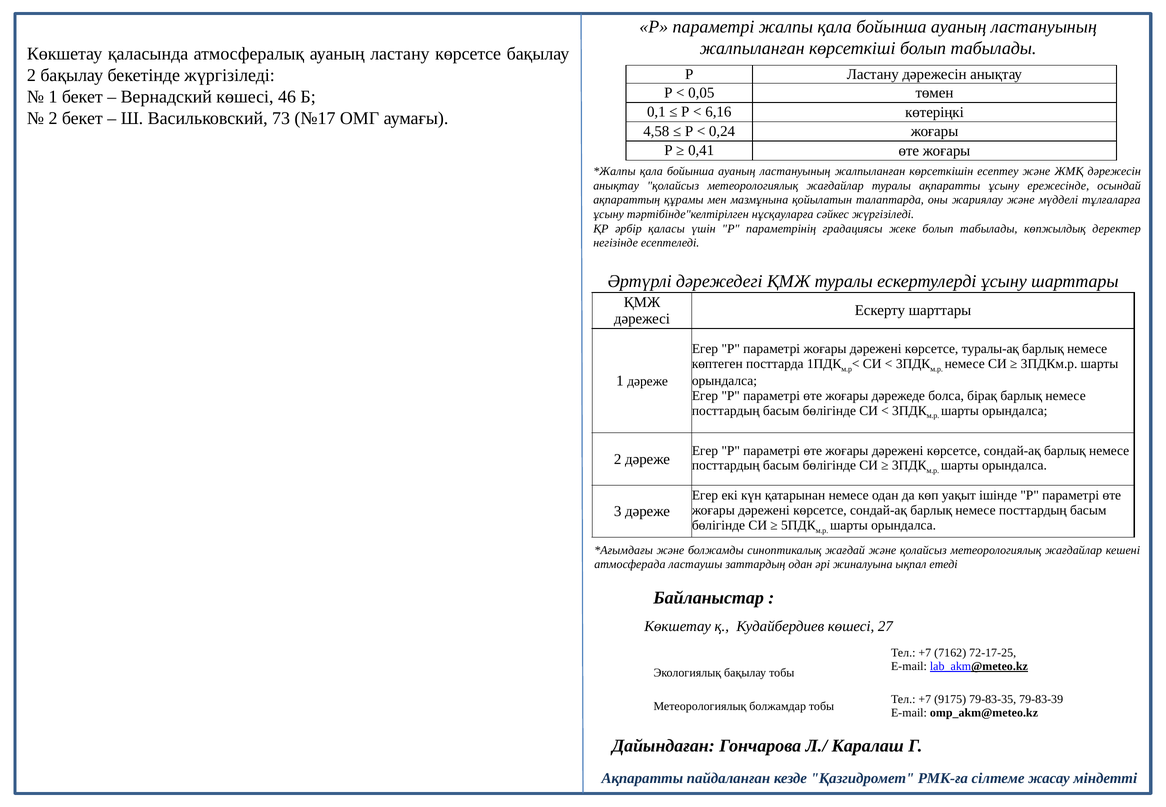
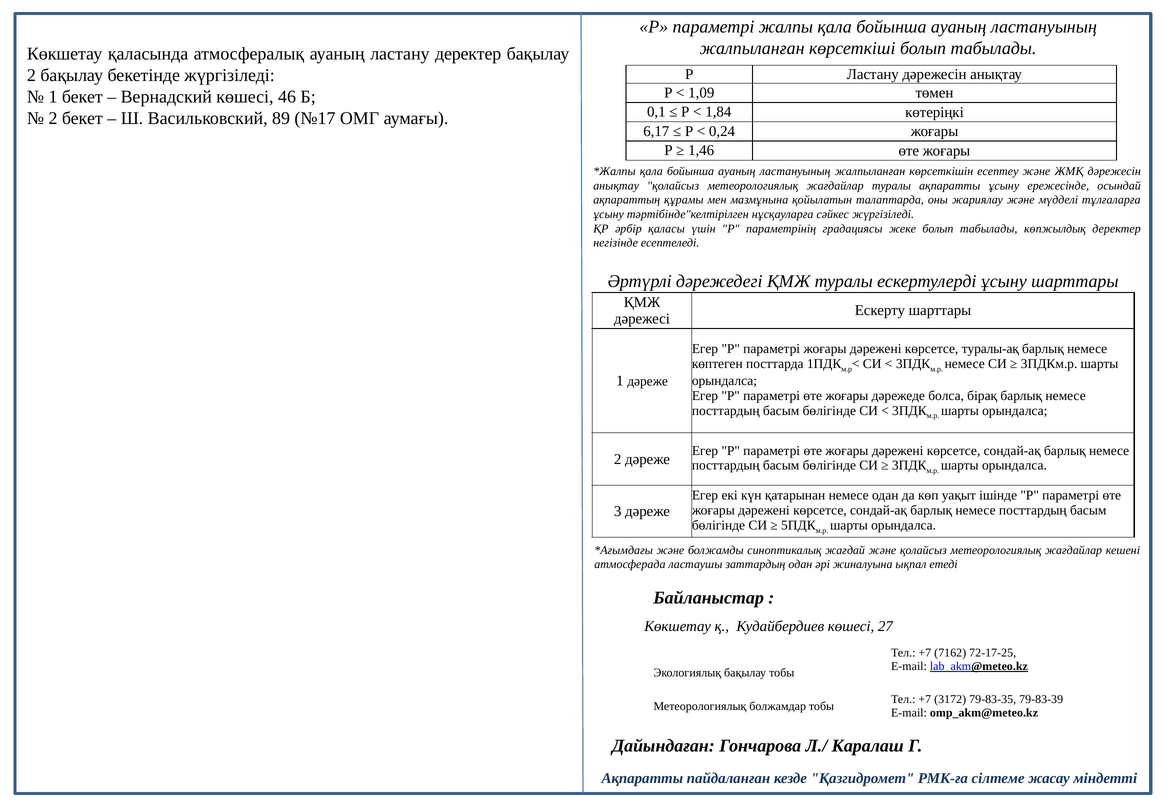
ластану көрсетсе: көрсетсе -> деректер (468, 54)
0,05: 0,05 -> 1,09 (701, 93)
6,16: 6,16 -> 1,84 (718, 112)
73: 73 -> 89 (281, 118)
4,58: 4,58 -> 6,17 (656, 131)
0,41: 0,41 -> 1,46 (701, 150)
9175: 9175 -> 3172 (950, 700)
